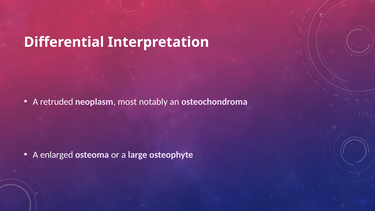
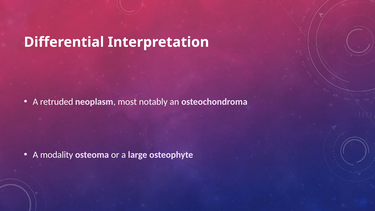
enlarged: enlarged -> modality (57, 155)
